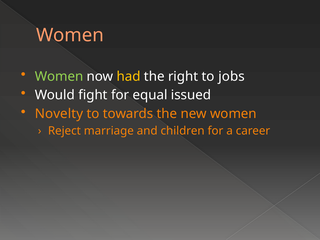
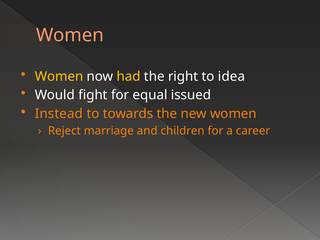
Women colour: light green -> yellow (59, 76)
jobs: jobs -> idea (231, 76)
Novelty: Novelty -> Instead (59, 114)
